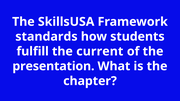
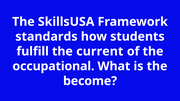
presentation: presentation -> occupational (53, 66)
chapter: chapter -> become (90, 81)
